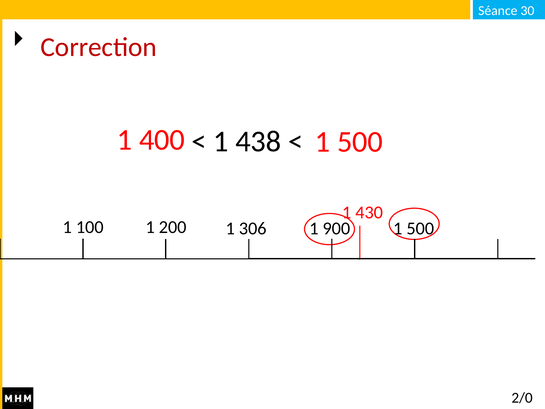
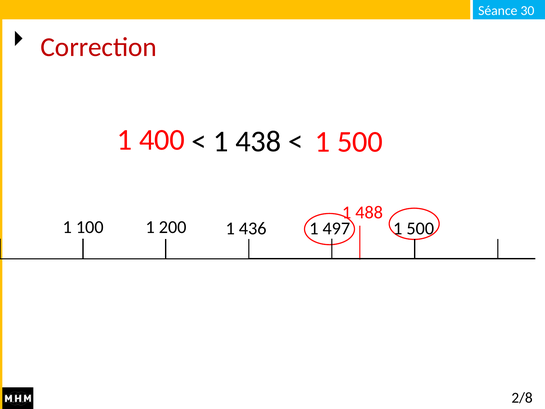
430: 430 -> 488 (369, 212)
306: 306 -> 436 (253, 228)
900: 900 -> 497 (336, 228)
2/0: 2/0 -> 2/8 (522, 398)
